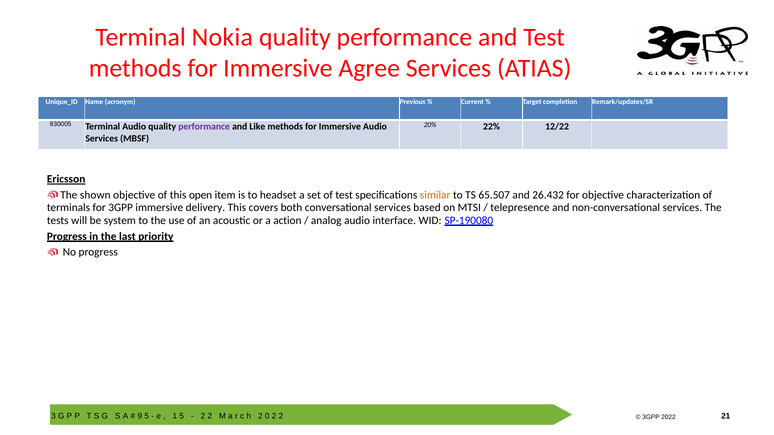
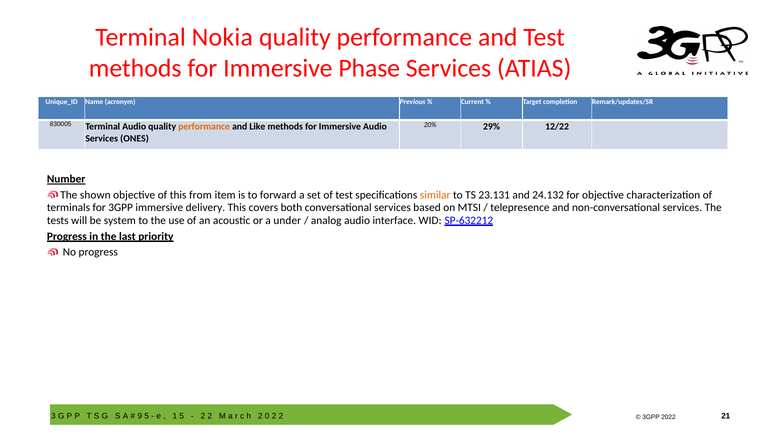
Agree: Agree -> Phase (369, 68)
performance colour: purple -> orange (204, 127)
22%: 22% -> 29% (492, 127)
MBSF: MBSF -> ONES (135, 138)
Ericsson: Ericsson -> Number (66, 179)
open: open -> from (200, 195)
headset: headset -> forward (278, 195)
65.507: 65.507 -> 23.131 (494, 195)
26.432: 26.432 -> 24.132 (548, 195)
action: action -> under (287, 220)
SP-190080: SP-190080 -> SP-632212 (469, 220)
